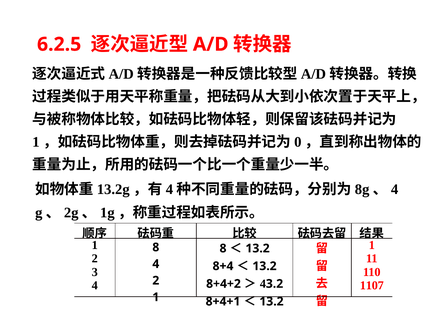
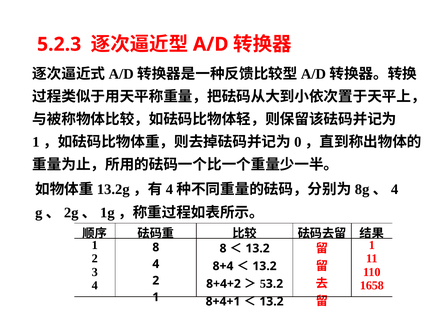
6.2.5: 6.2.5 -> 5.2.3 (59, 44)
1107: 1107 -> 1658 (372, 285)
4: 4 -> 5 (263, 284)
